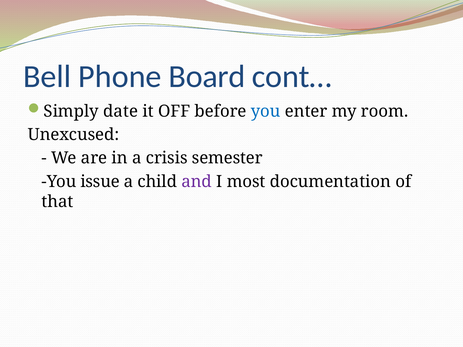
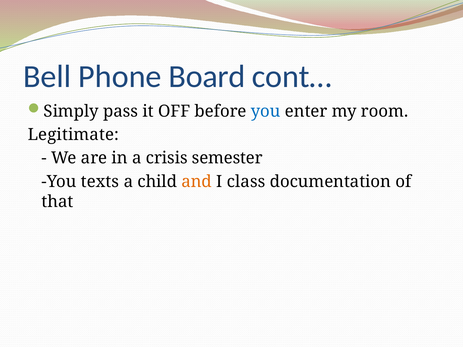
date: date -> pass (121, 111)
Unexcused: Unexcused -> Legitimate (73, 135)
issue: issue -> texts (100, 182)
and colour: purple -> orange (197, 182)
most: most -> class (246, 182)
